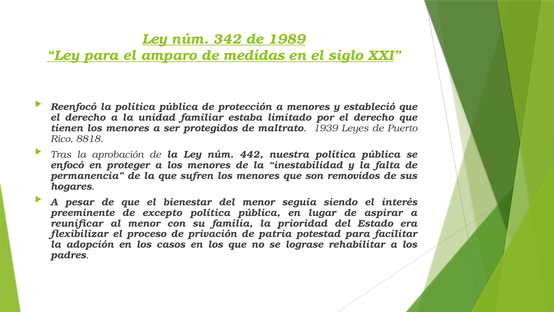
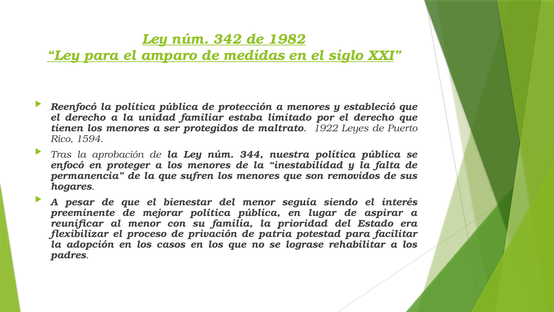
1989: 1989 -> 1982 (287, 39)
1939: 1939 -> 1922 (326, 128)
8818: 8818 -> 1594 (90, 139)
442: 442 -> 344 (251, 154)
excepto: excepto -> mejorar (162, 213)
